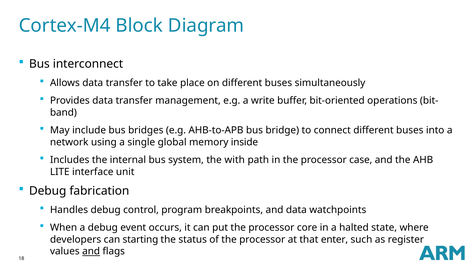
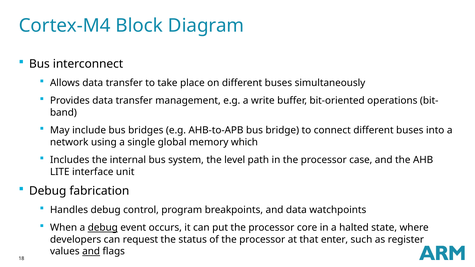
inside: inside -> which (244, 142)
with: with -> level (235, 160)
debug underline: none -> present (103, 228)
starting: starting -> request (140, 240)
